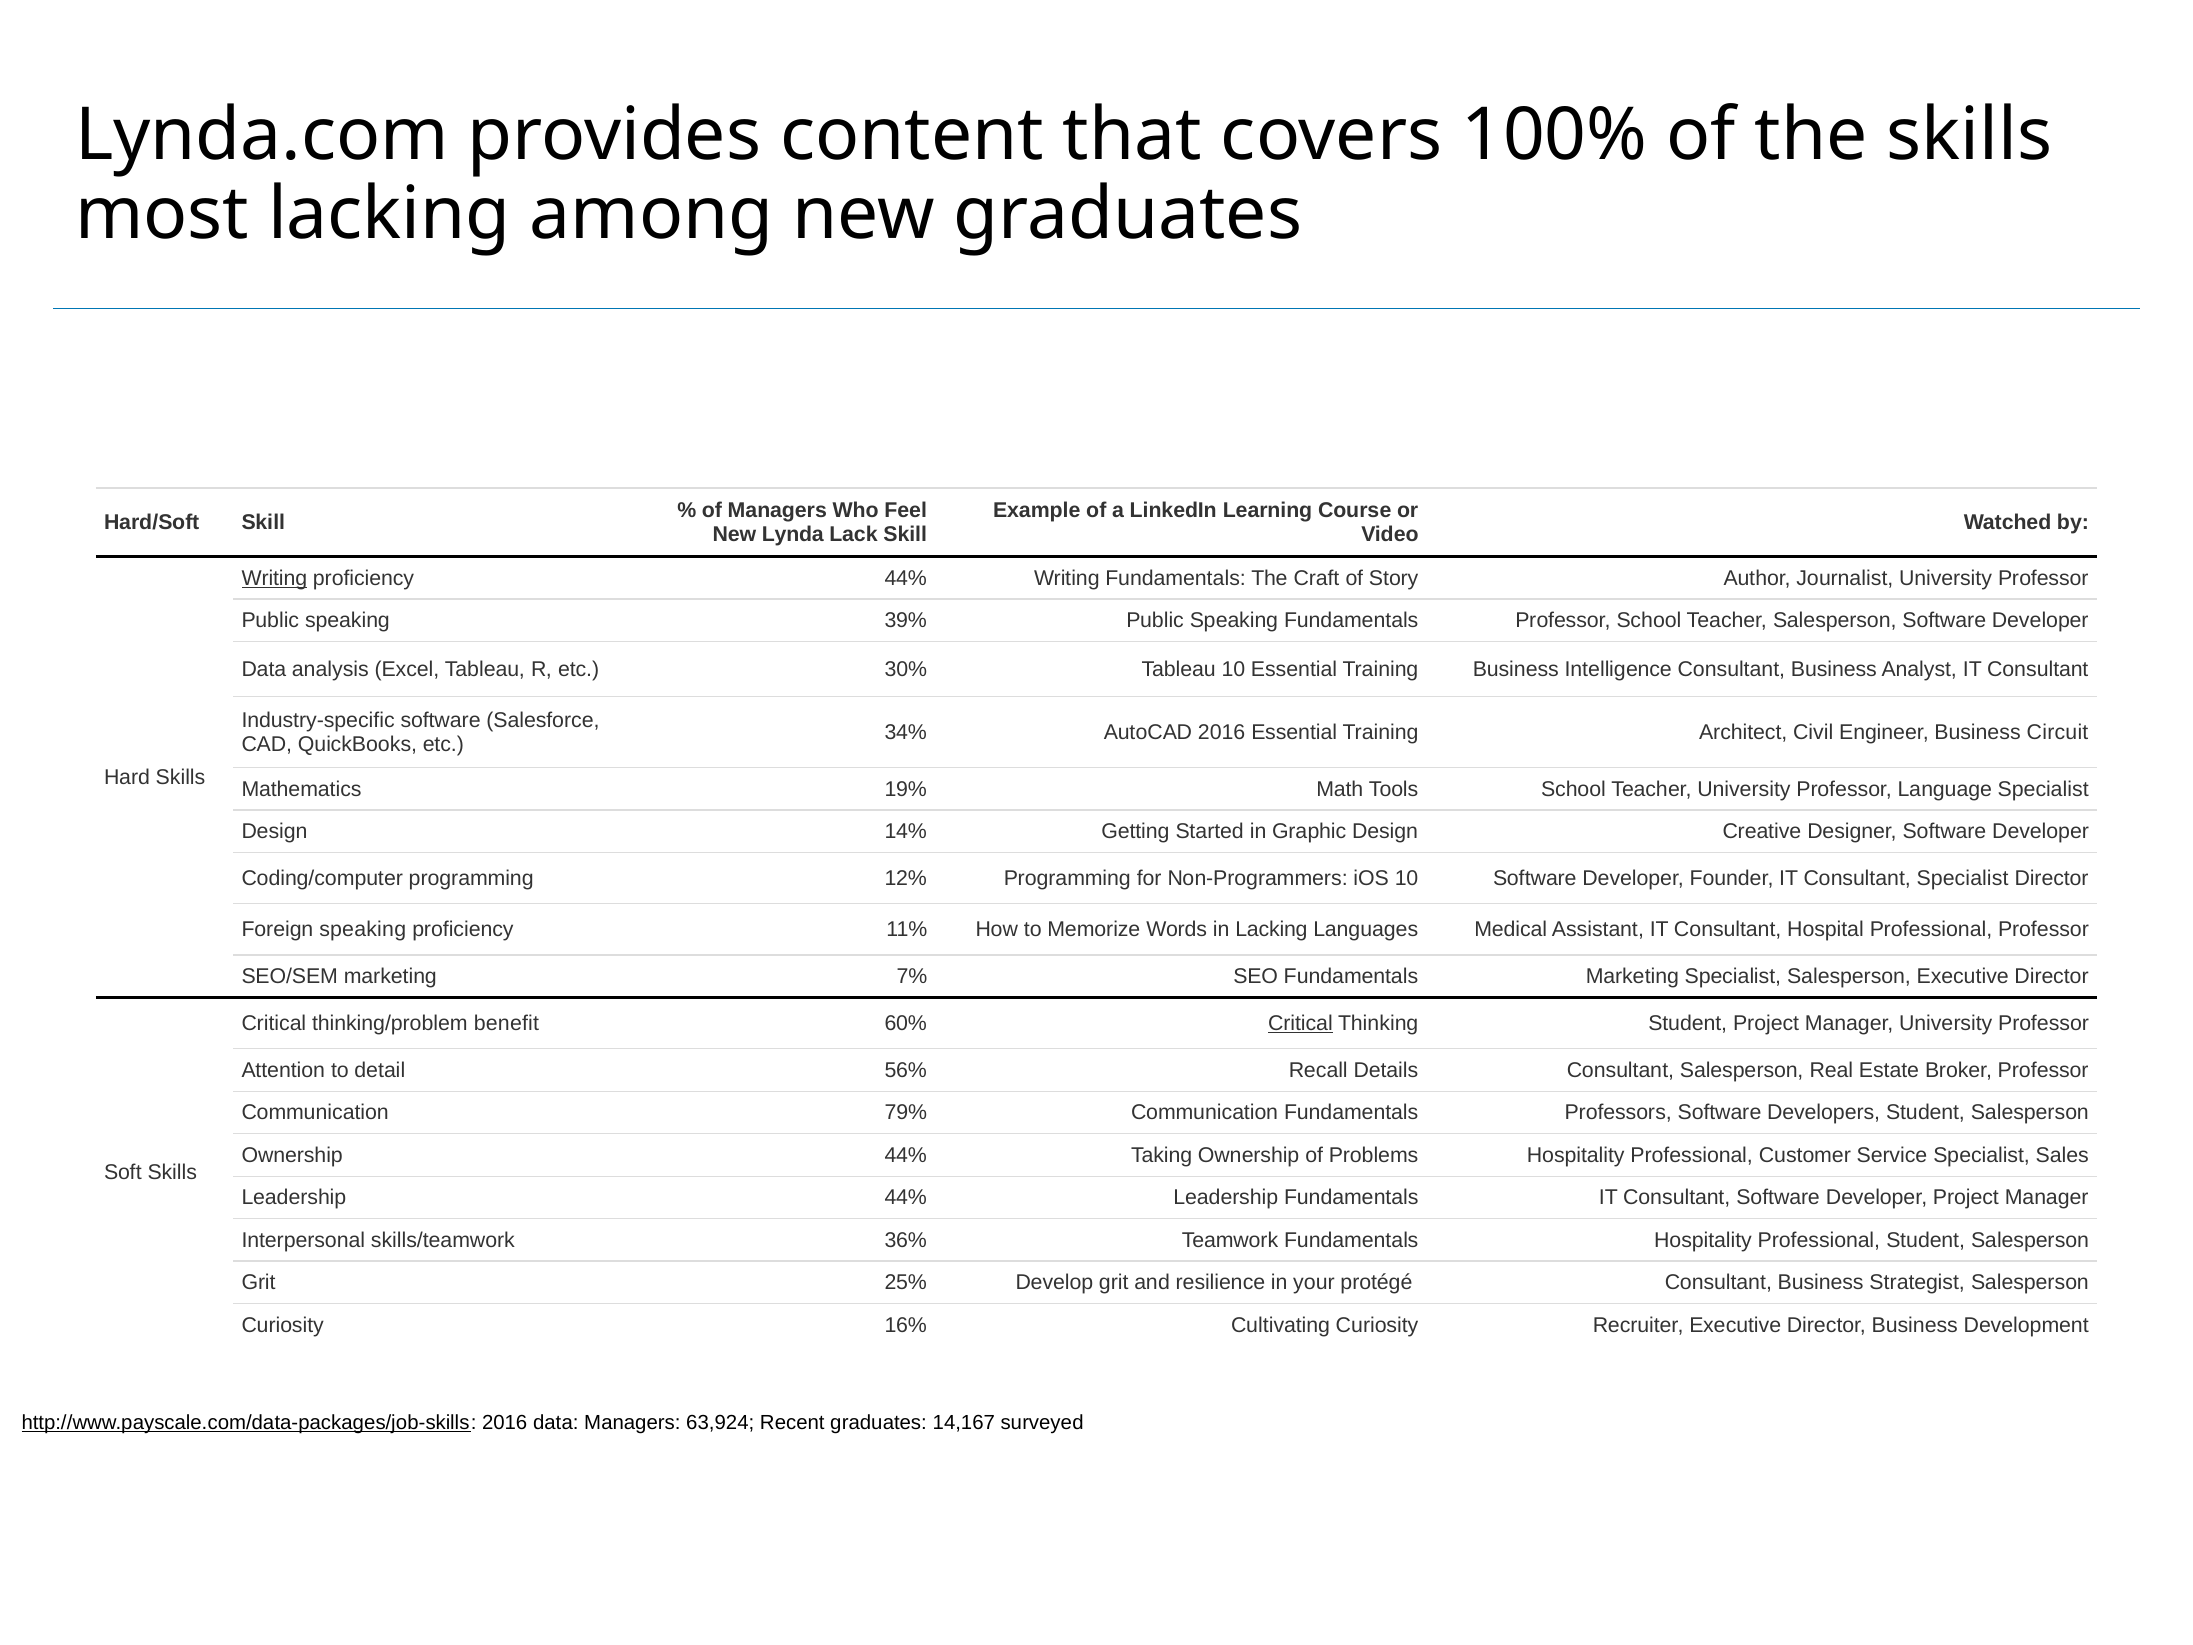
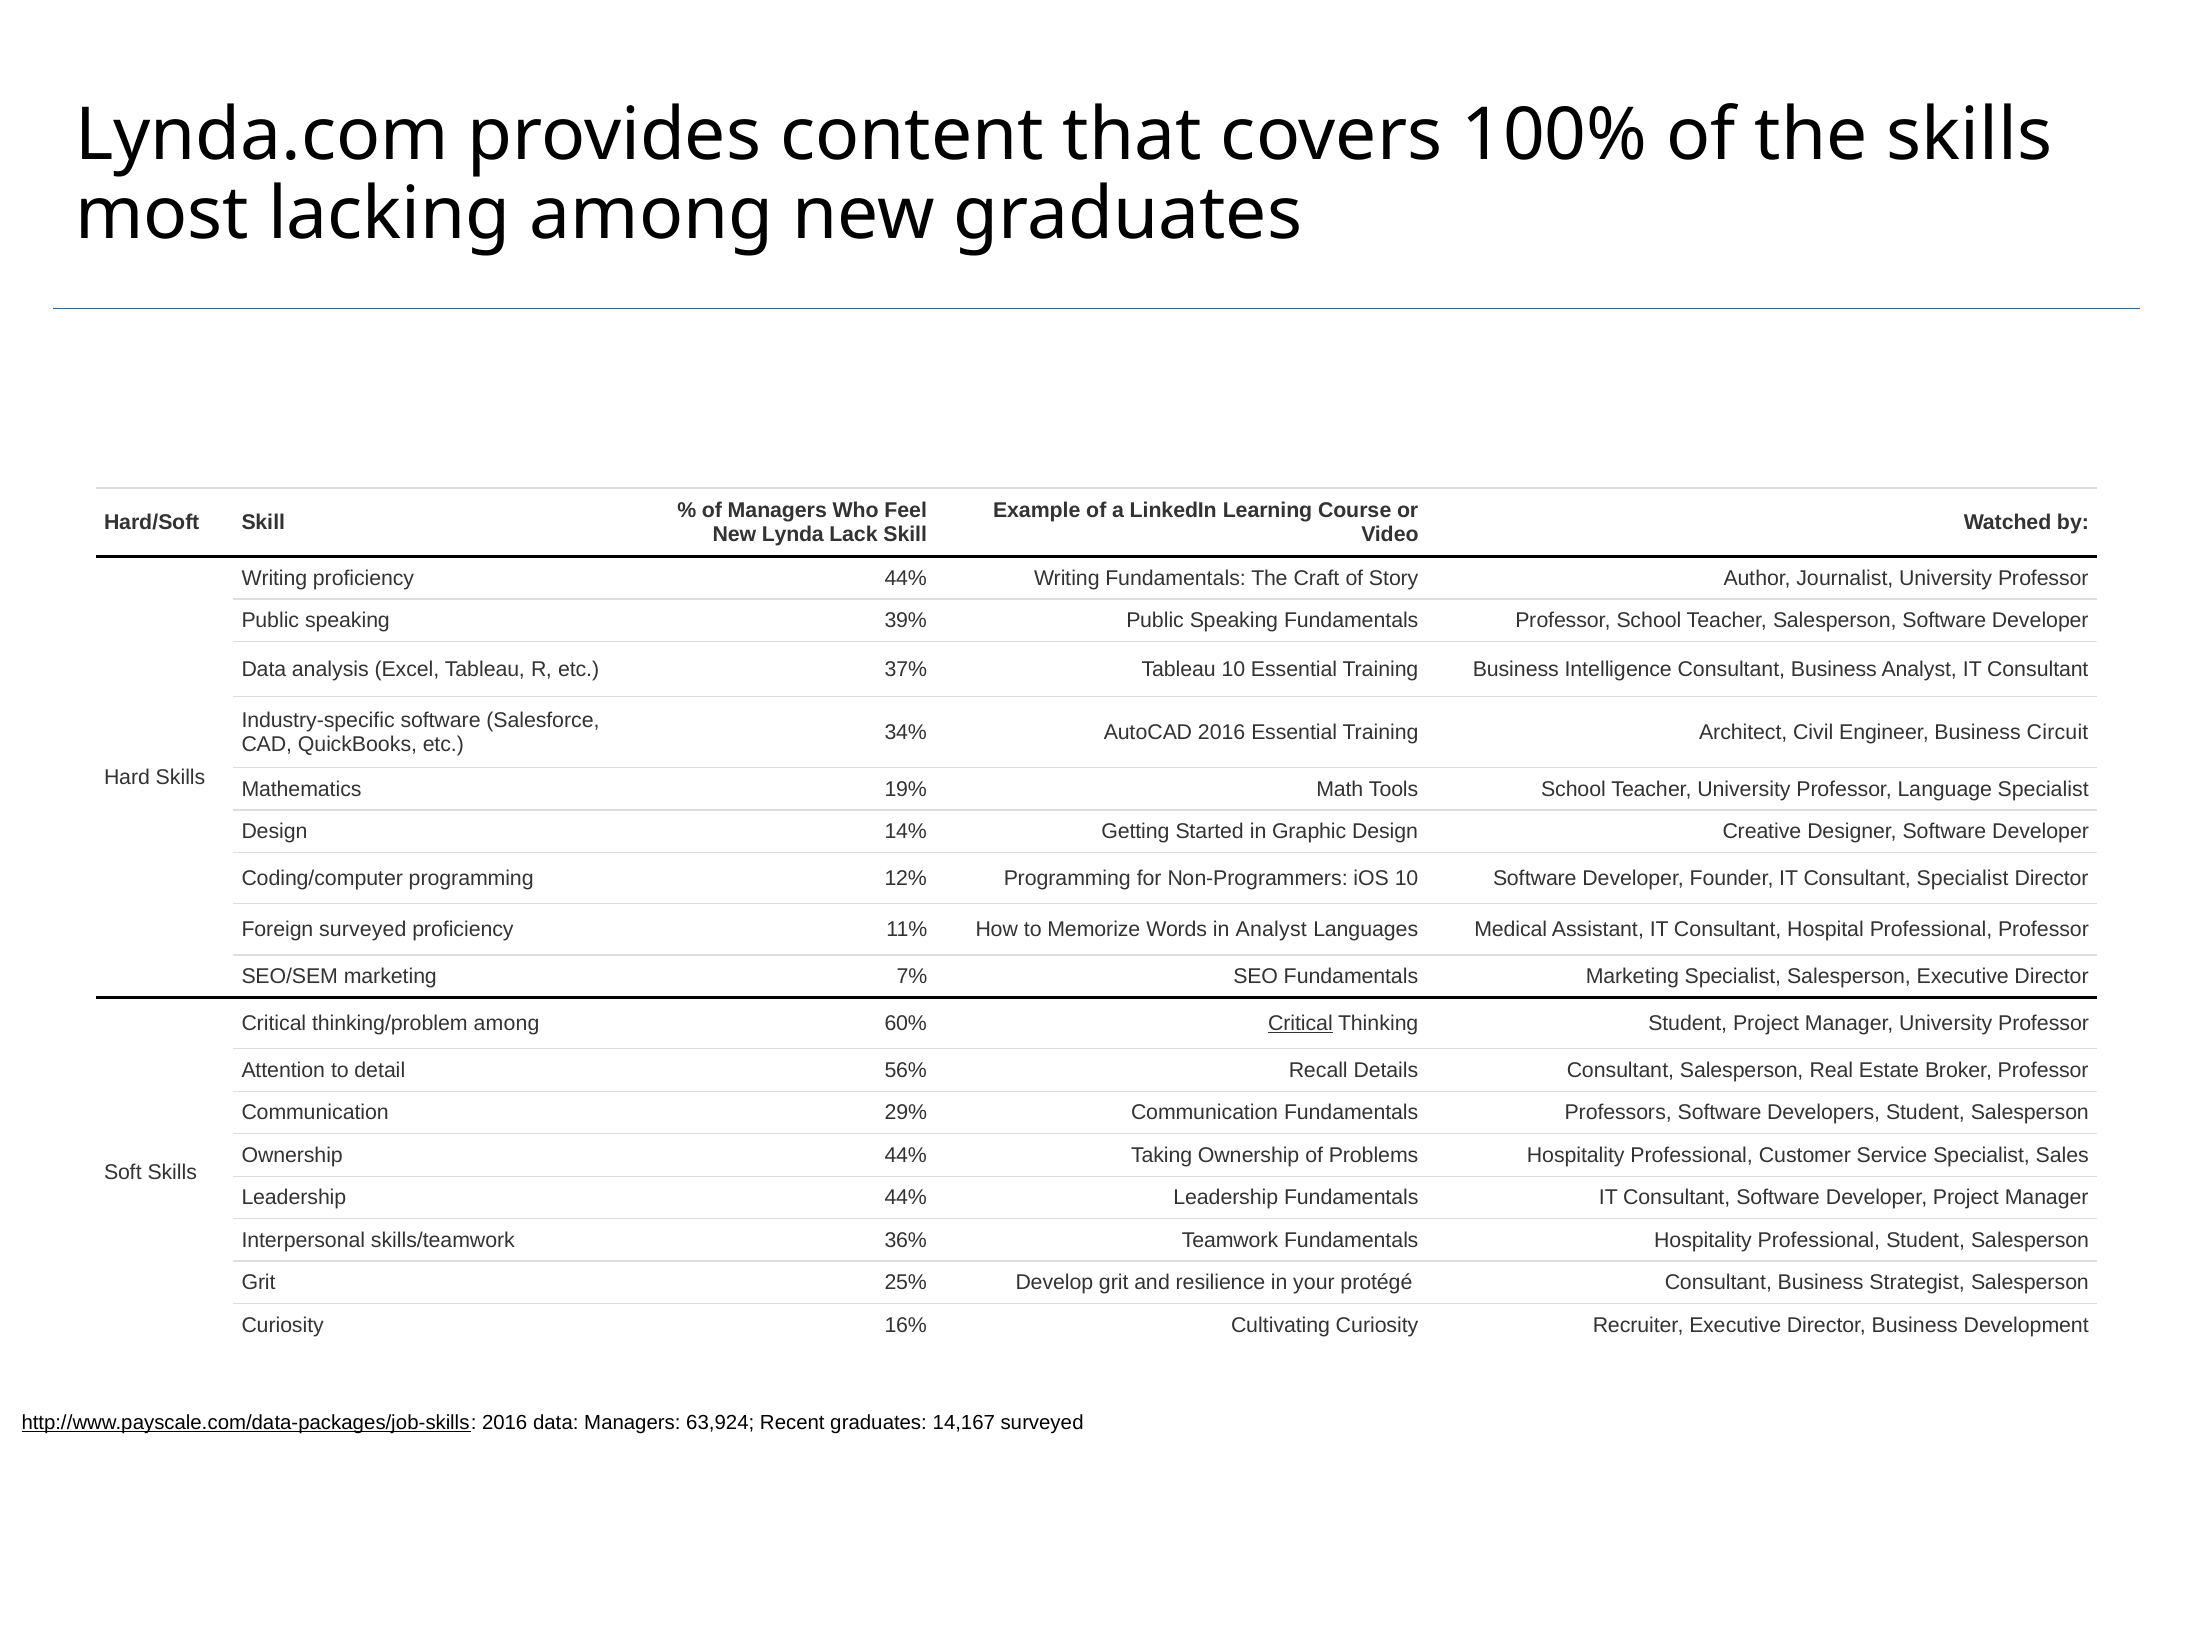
Writing underline: present -> none (274, 578)
30%: 30% -> 37% (906, 669)
Foreign speaking: speaking -> surveyed (363, 930)
in Lacking: Lacking -> Analyst (1271, 930)
thinking/problem benefit: benefit -> among (506, 1023)
79%: 79% -> 29% (906, 1113)
